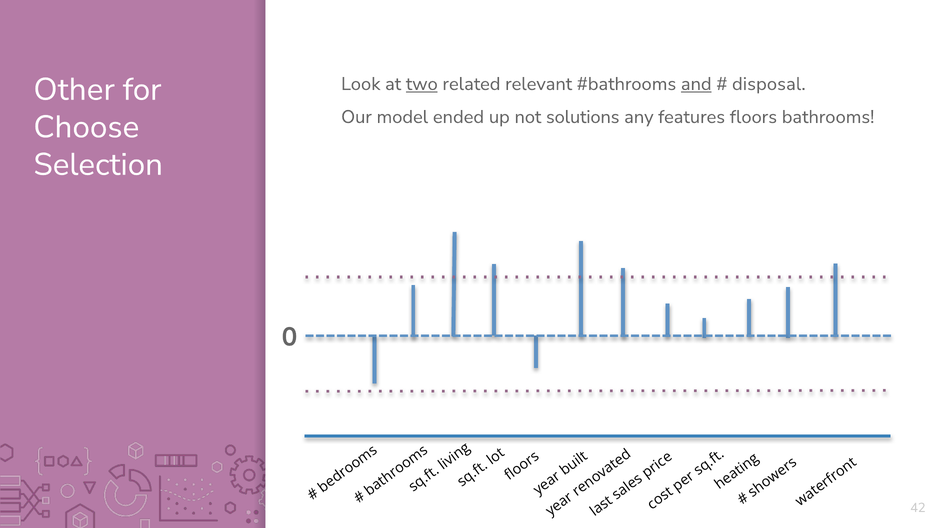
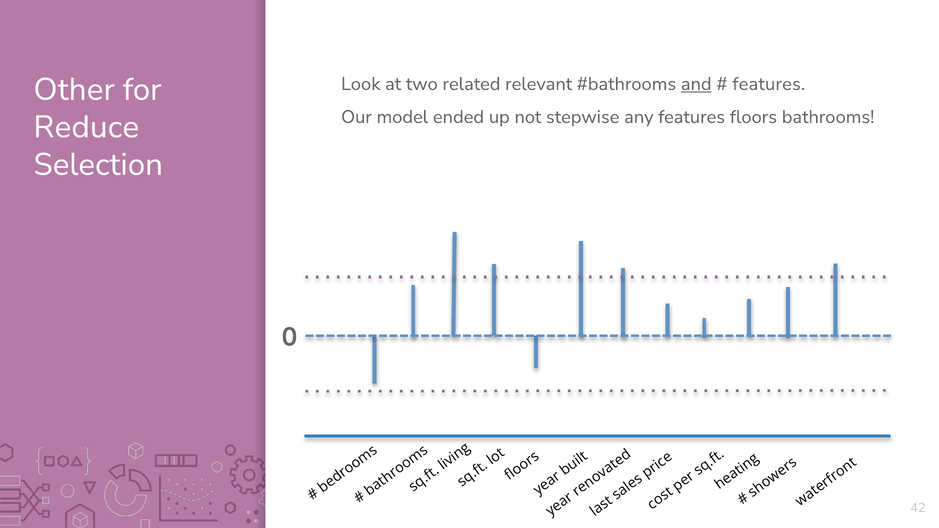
two underline: present -> none (422, 84)
disposal: disposal -> features (769, 84)
solutions: solutions -> stepwise (583, 117)
Choose: Choose -> Reduce (86, 127)
